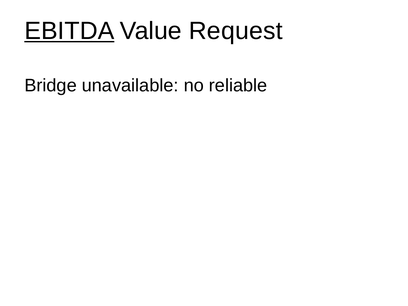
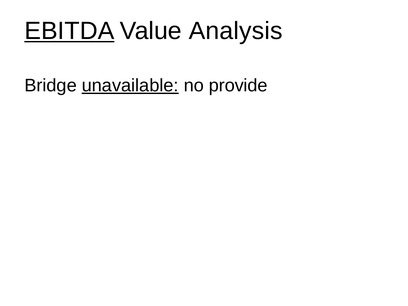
Request: Request -> Analysis (236, 31)
unavailable underline: none -> present (130, 86)
reliable: reliable -> provide (238, 86)
